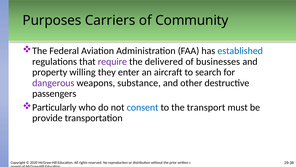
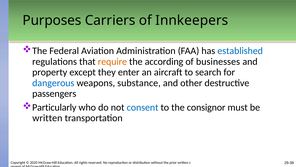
Community: Community -> Innkeepers (192, 20)
require colour: purple -> orange (112, 61)
delivered: delivered -> according (164, 61)
willing: willing -> except (83, 72)
dangerous colour: purple -> blue (53, 83)
transport: transport -> consignor (206, 107)
provide: provide -> written (47, 118)
